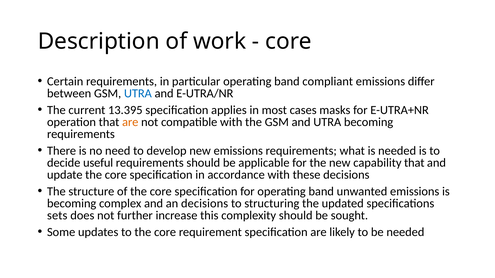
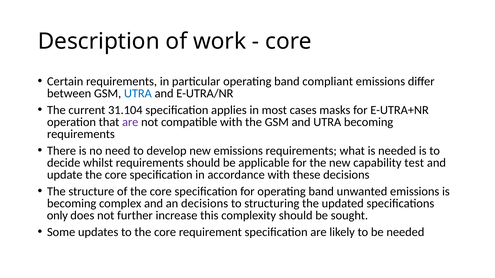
13.395: 13.395 -> 31.104 (125, 110)
are colour: orange -> purple (130, 122)
useful: useful -> whilst (98, 163)
capability that: that -> test (414, 163)
sets: sets -> only (57, 216)
